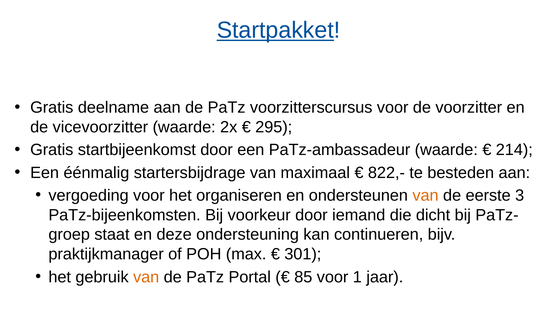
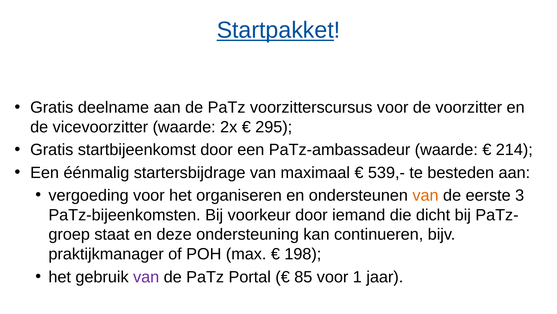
822,-: 822,- -> 539,- (386, 172)
301: 301 -> 198 (303, 254)
van colour: orange -> purple (146, 276)
